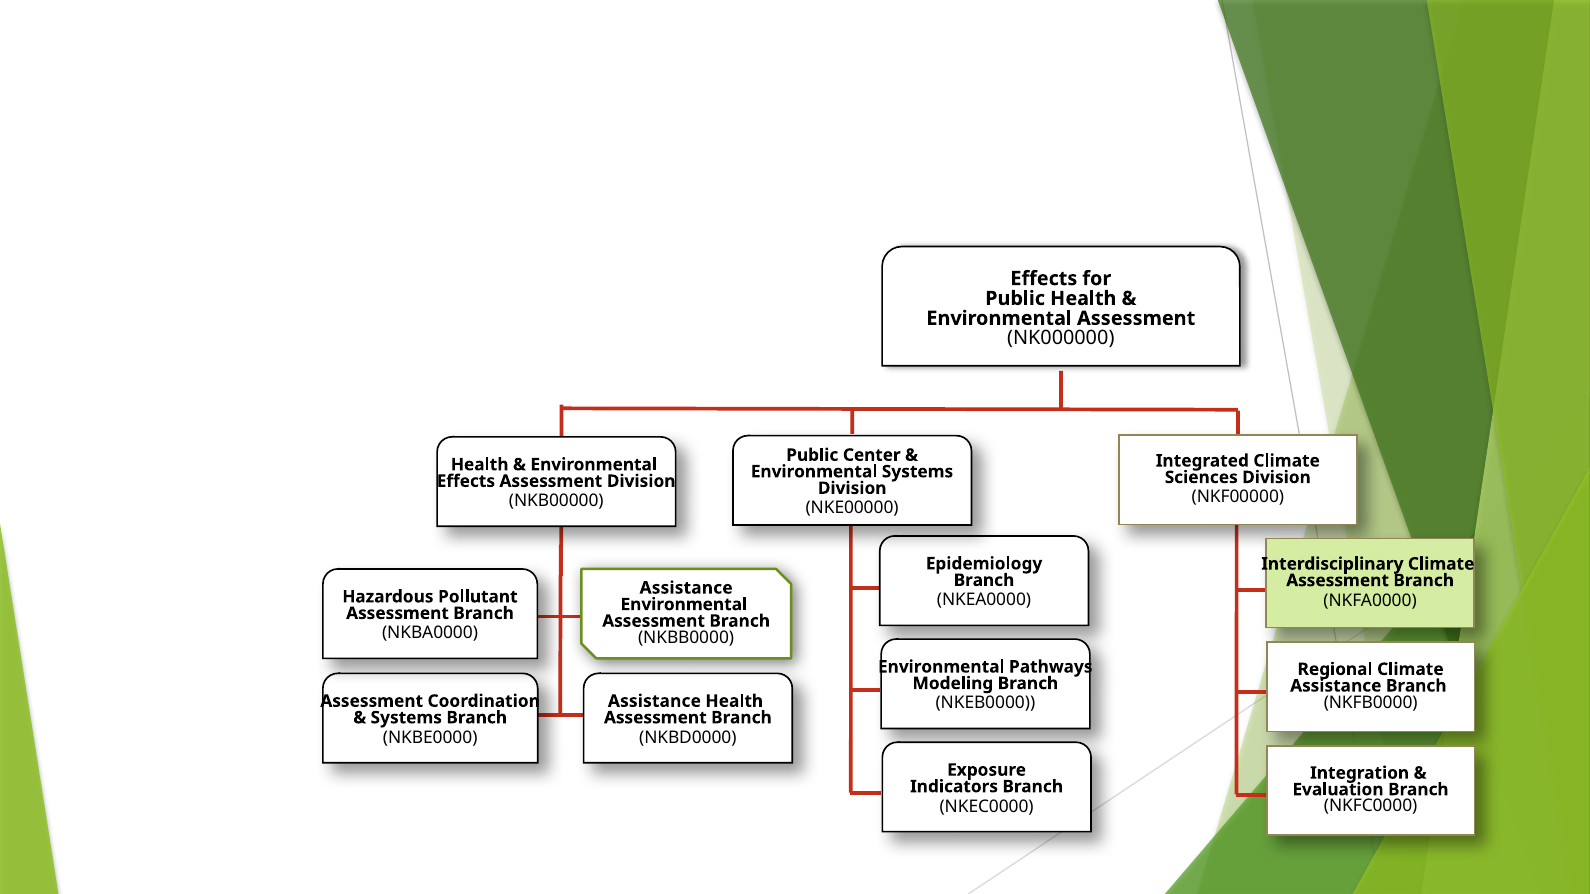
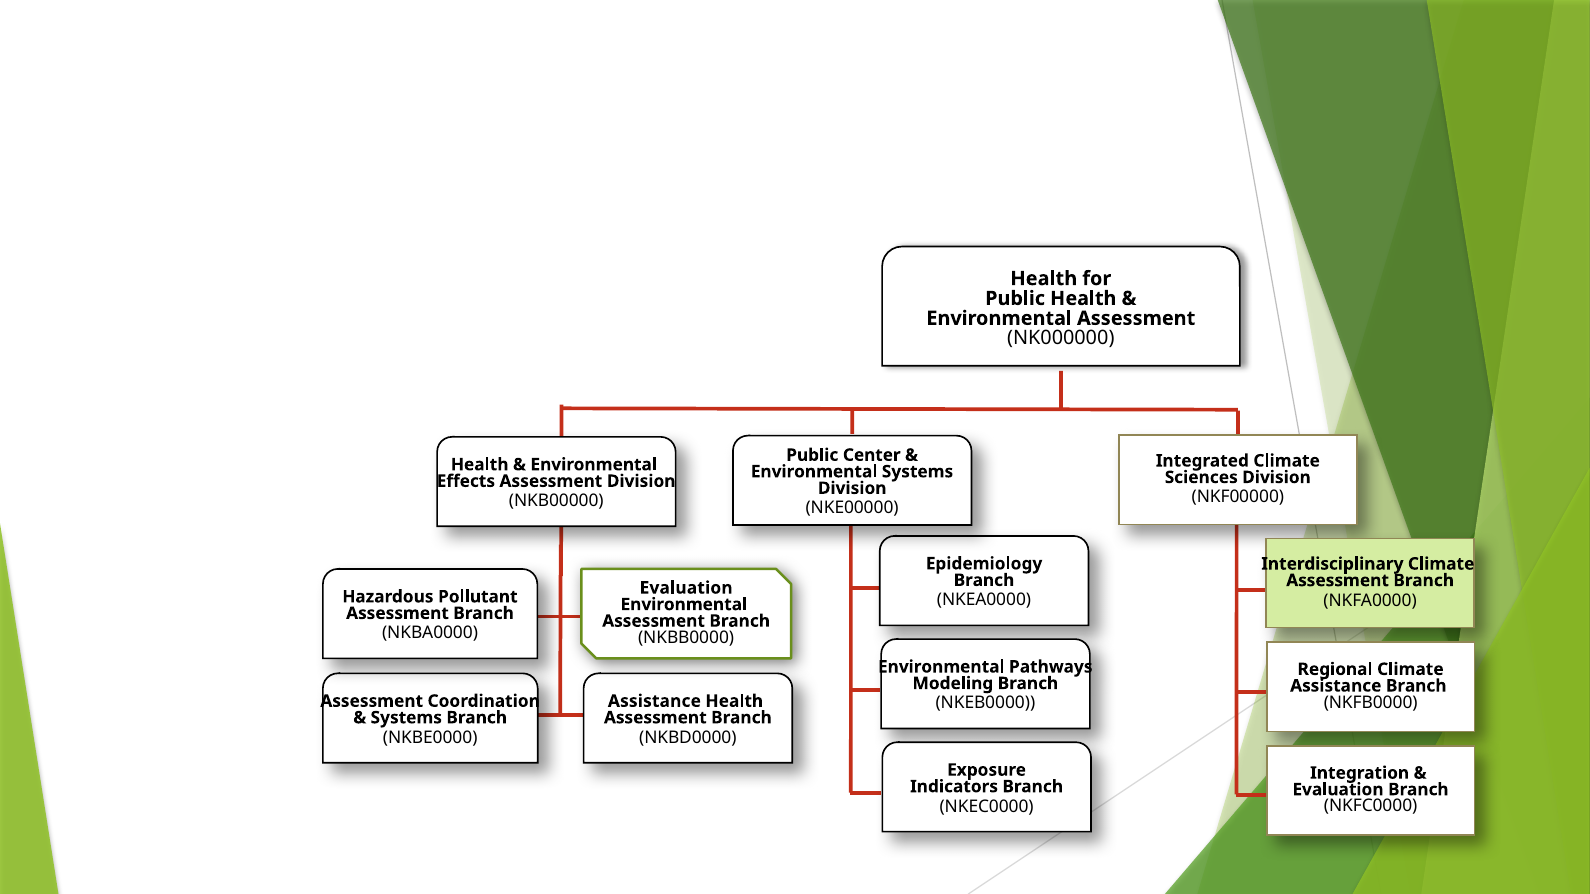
Effects: Effects -> Health (1044, 279)
Assistance: Assistance -> Evaluation (686, 588)
